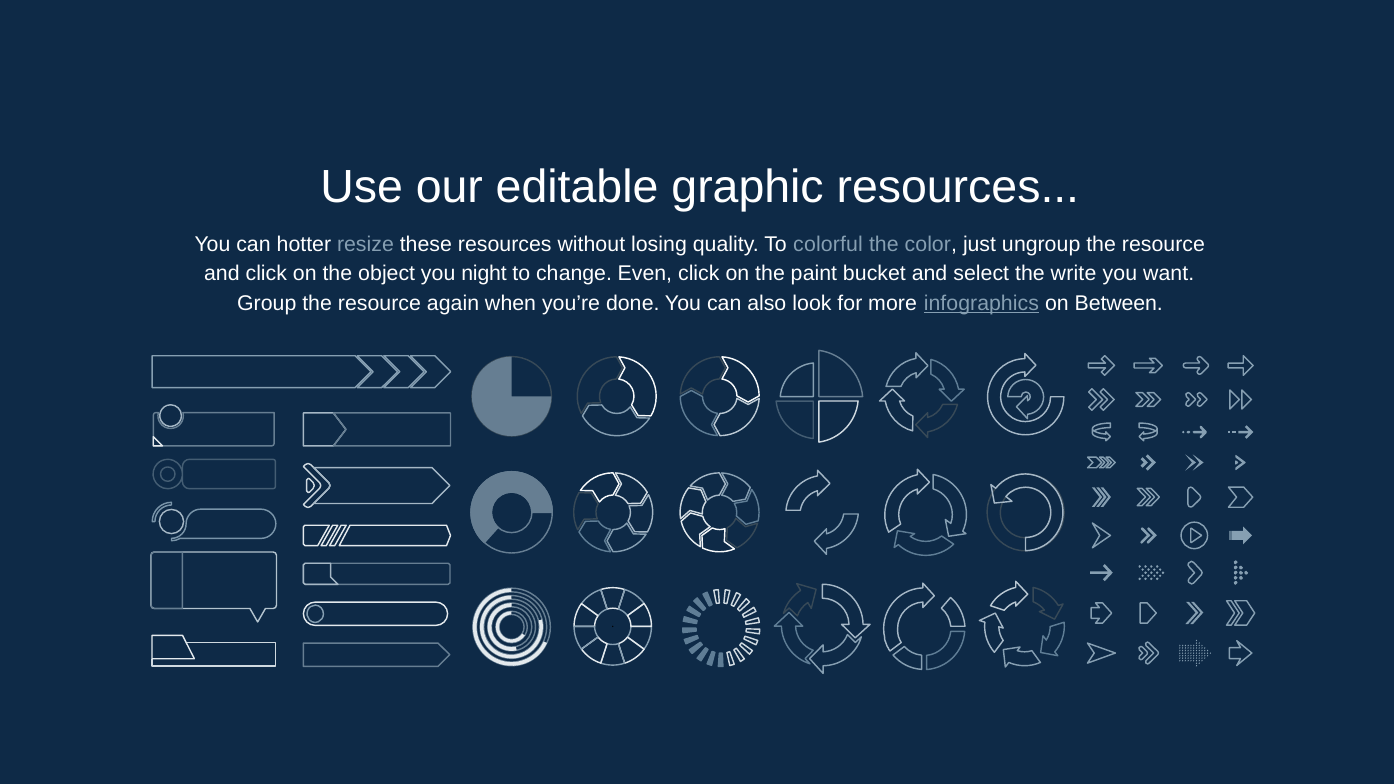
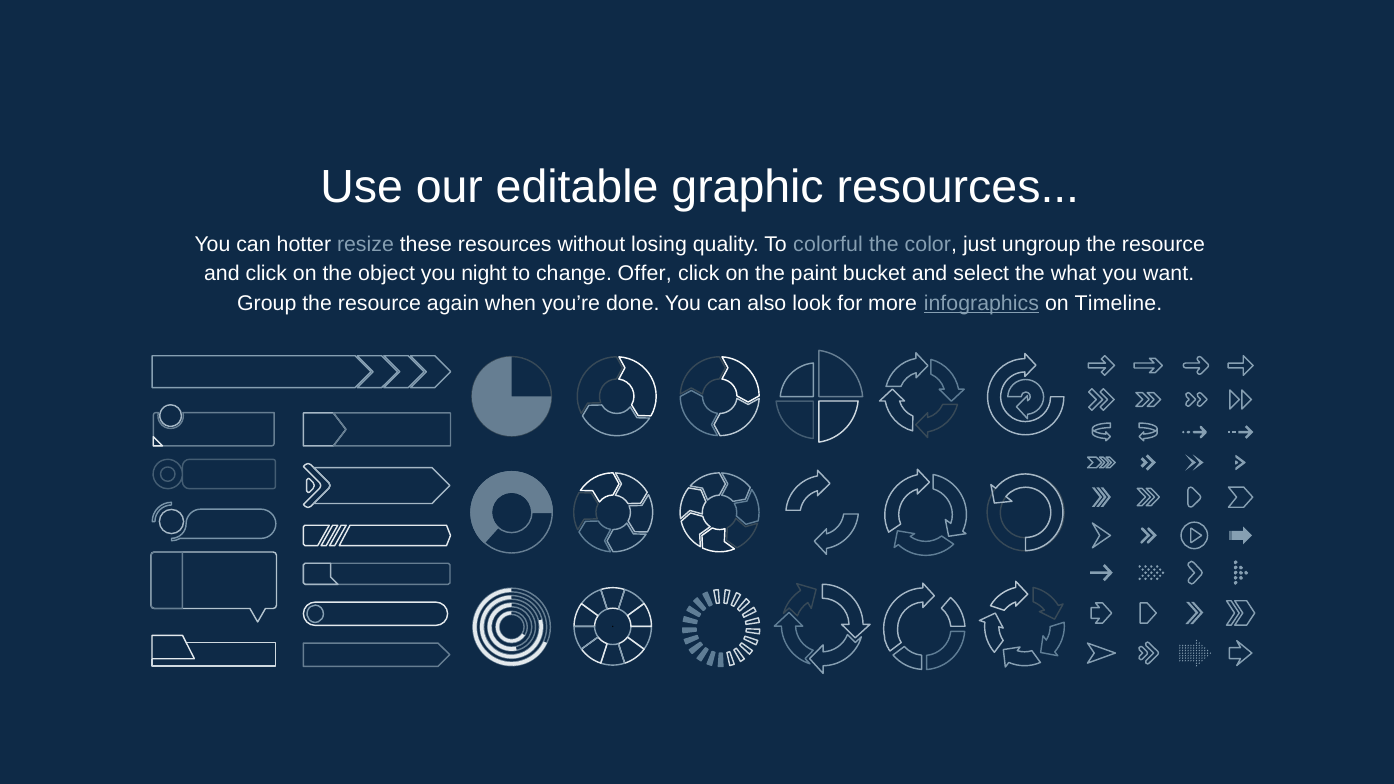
Even: Even -> Offer (645, 274)
write: write -> what (1074, 274)
Between: Between -> Timeline (1119, 303)
